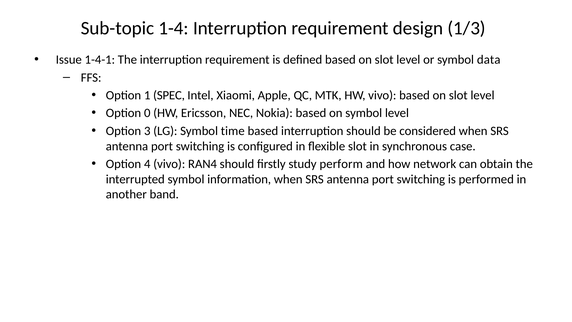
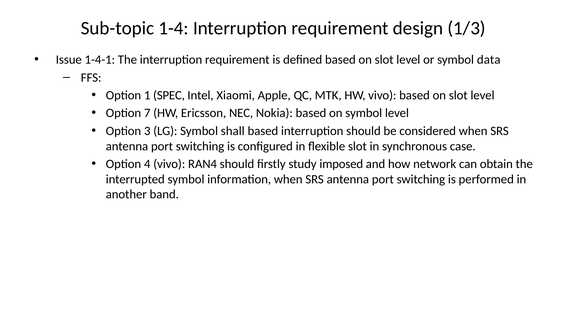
0: 0 -> 7 (147, 113)
time: time -> shall (233, 131)
perform: perform -> imposed (341, 164)
